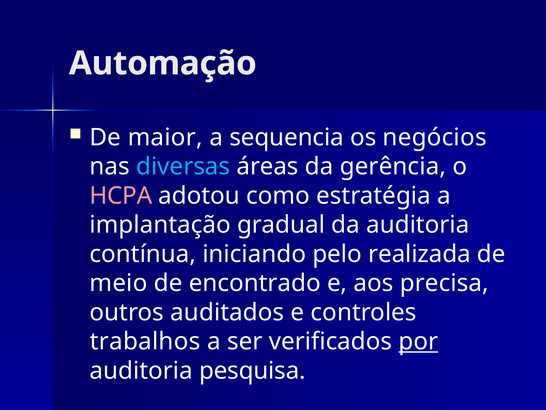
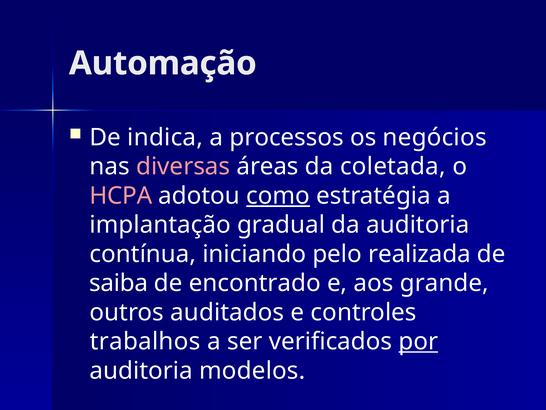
maior: maior -> indica (165, 137)
sequencia: sequencia -> processos (287, 137)
diversas colour: light blue -> pink (183, 166)
gerência: gerência -> coletada (393, 166)
como underline: none -> present (278, 196)
meio: meio -> saiba (119, 283)
precisa: precisa -> grande (444, 283)
pesquisa: pesquisa -> modelos (252, 370)
